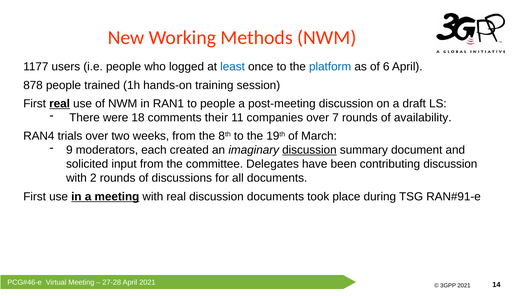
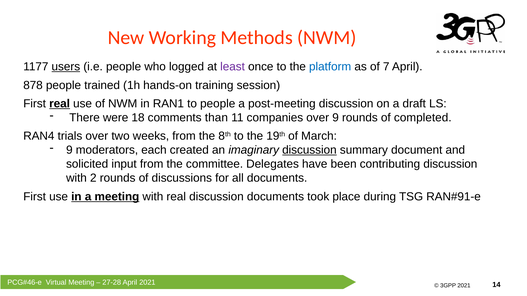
users underline: none -> present (66, 67)
least colour: blue -> purple (233, 67)
6: 6 -> 7 (386, 67)
their: their -> than (216, 118)
over 7: 7 -> 9 (336, 118)
availability: availability -> completed (423, 118)
